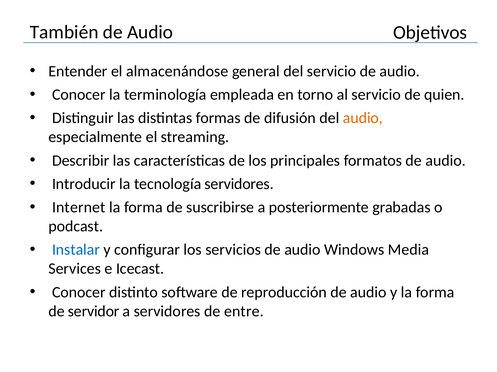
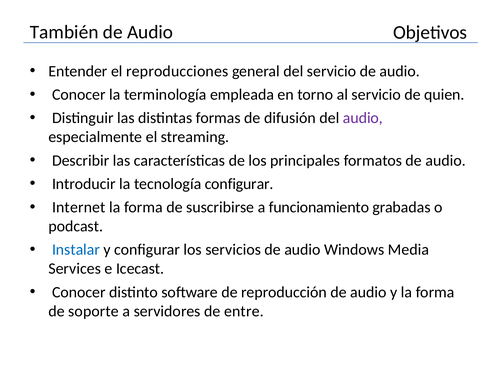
almacenándose: almacenándose -> reproducciones (177, 71)
audio colour: orange -> purple (363, 118)
tecnología servidores: servidores -> configurar (239, 184)
posteriormente: posteriormente -> funcionamiento (319, 208)
servidor: servidor -> soporte (94, 312)
